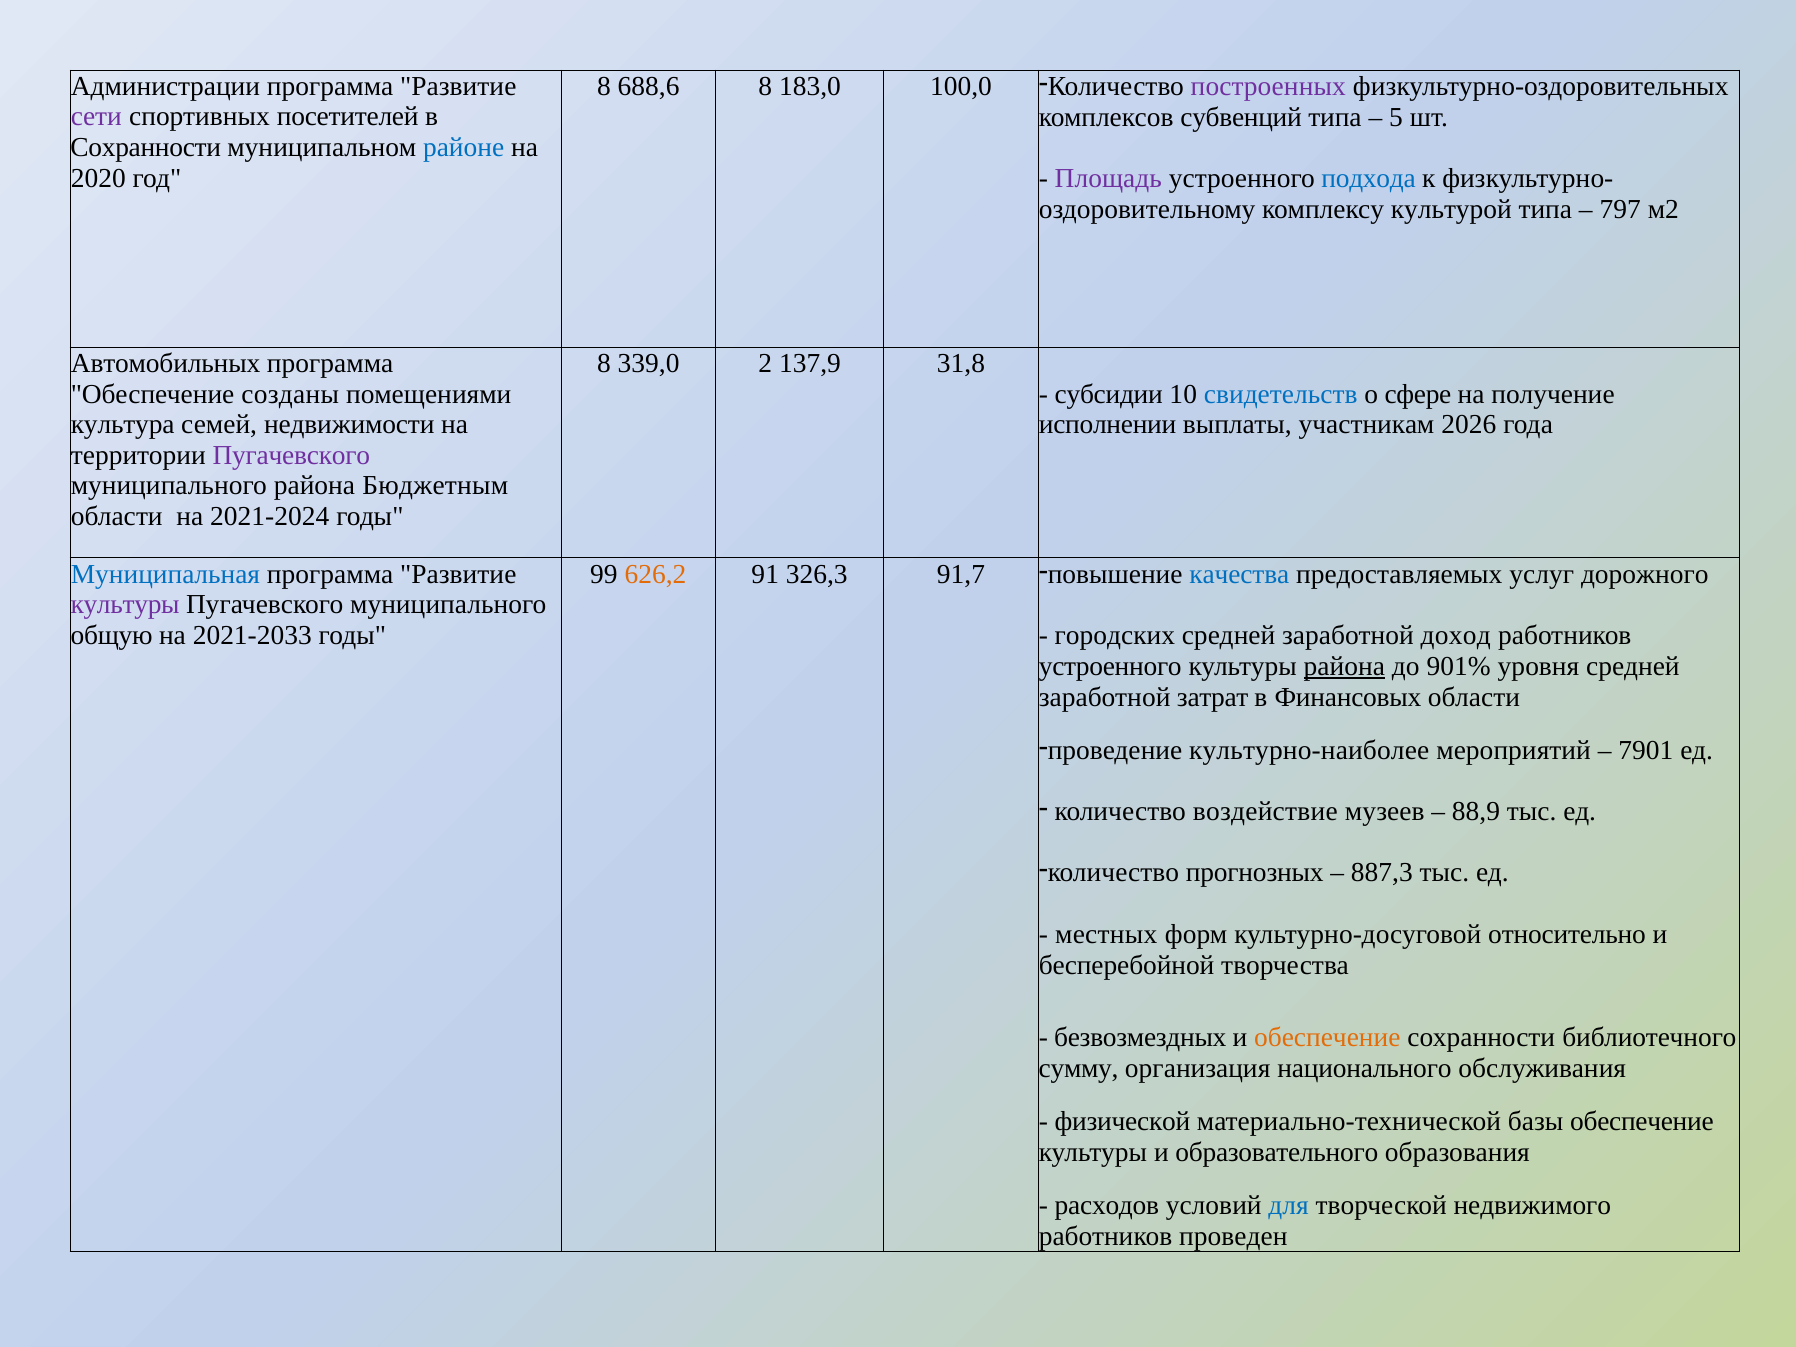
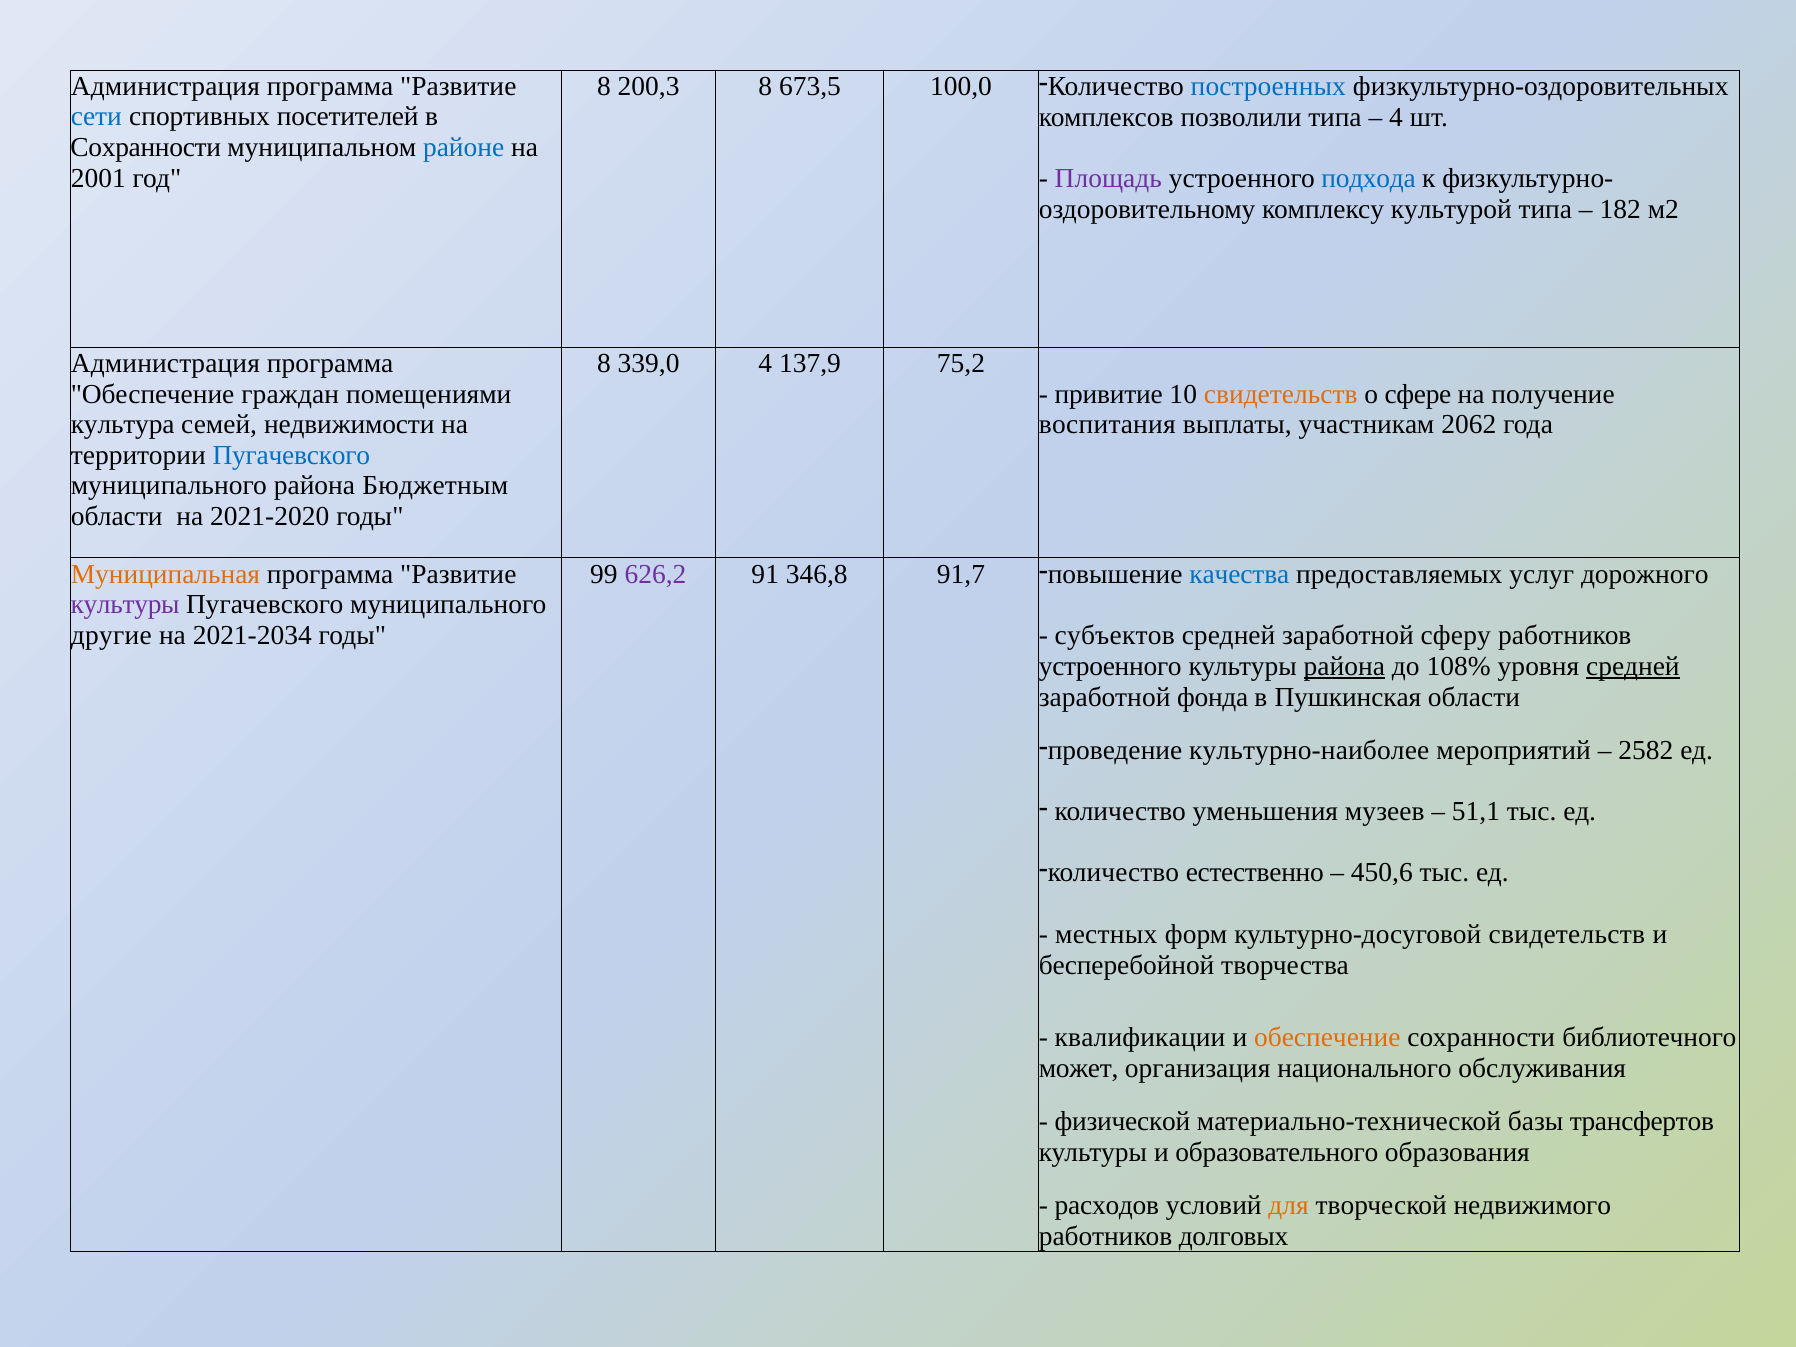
Администрации: Администрации -> Администрация (165, 86)
688,6: 688,6 -> 200,3 (649, 86)
183,0: 183,0 -> 673,5 (810, 86)
построенных colour: purple -> blue (1268, 86)
сети colour: purple -> blue (96, 117)
субвенций: субвенций -> позволили (1241, 117)
5: 5 -> 4 (1396, 117)
2020: 2020 -> 2001 (98, 178)
797: 797 -> 182 (1620, 209)
Автомобильных: Автомобильных -> Администрация (165, 364)
339,0 2: 2 -> 4 (765, 364)
31,8: 31,8 -> 75,2 (961, 364)
созданы: созданы -> граждан (290, 394)
субсидии: субсидии -> привитие (1109, 394)
свидетельств colour: blue -> orange (1281, 394)
исполнении: исполнении -> воспитания (1107, 425)
2026: 2026 -> 2062 (1469, 425)
Пугачевского colour: purple -> blue (291, 455)
2021-2024: 2021-2024 -> 2021-2020 (270, 516)
Муниципальная colour: blue -> orange (165, 574)
626,2 colour: orange -> purple (656, 574)
326,3: 326,3 -> 346,8 (817, 574)
общую: общую -> другие (111, 635)
2021-2033: 2021-2033 -> 2021-2034 (252, 635)
городских: городских -> субъектов (1115, 636)
доход: доход -> сферу (1456, 636)
901%: 901% -> 108% (1459, 666)
средней underline: none -> present (1633, 666)
затрат: затрат -> фонда (1213, 697)
Финансовых: Финансовых -> Пушкинская (1348, 697)
7901: 7901 -> 2582 (1646, 750)
воздействие: воздействие -> уменьшения (1265, 811)
88,9: 88,9 -> 51,1 (1476, 811)
прогнозных: прогнозных -> естественно (1255, 873)
887,3: 887,3 -> 450,6 (1382, 873)
культурно-досуговой относительно: относительно -> свидетельств (1567, 934)
безвозмездных: безвозмездных -> квалификации (1140, 1038)
сумму: сумму -> может (1079, 1068)
базы обеспечение: обеспечение -> трансфертов (1642, 1122)
для colour: blue -> orange (1289, 1206)
проведен: проведен -> долговых (1234, 1236)
